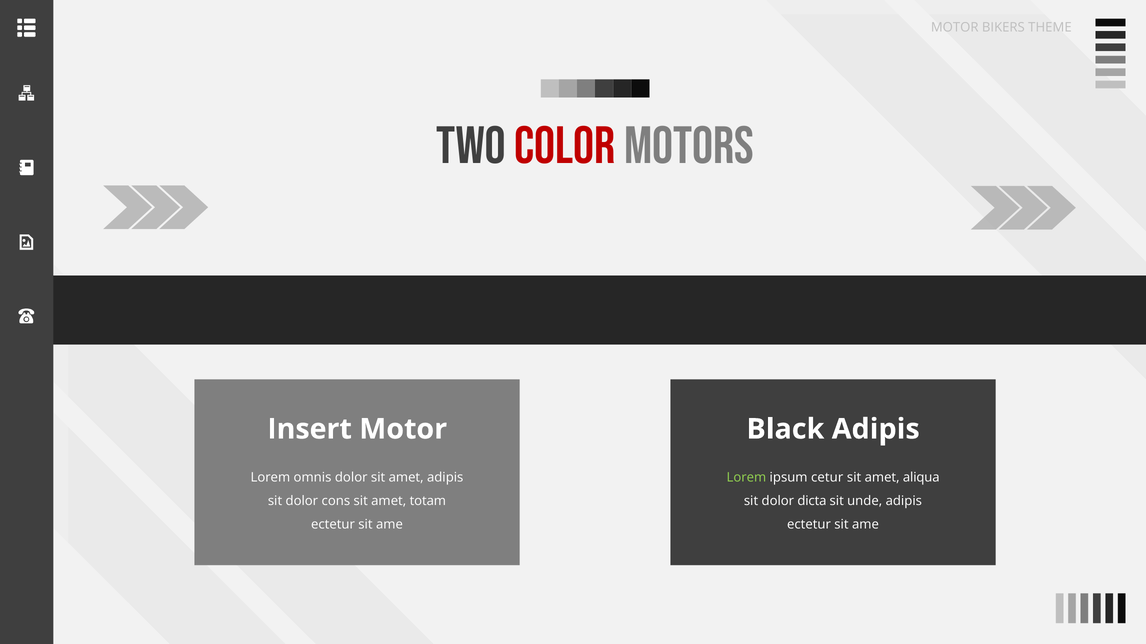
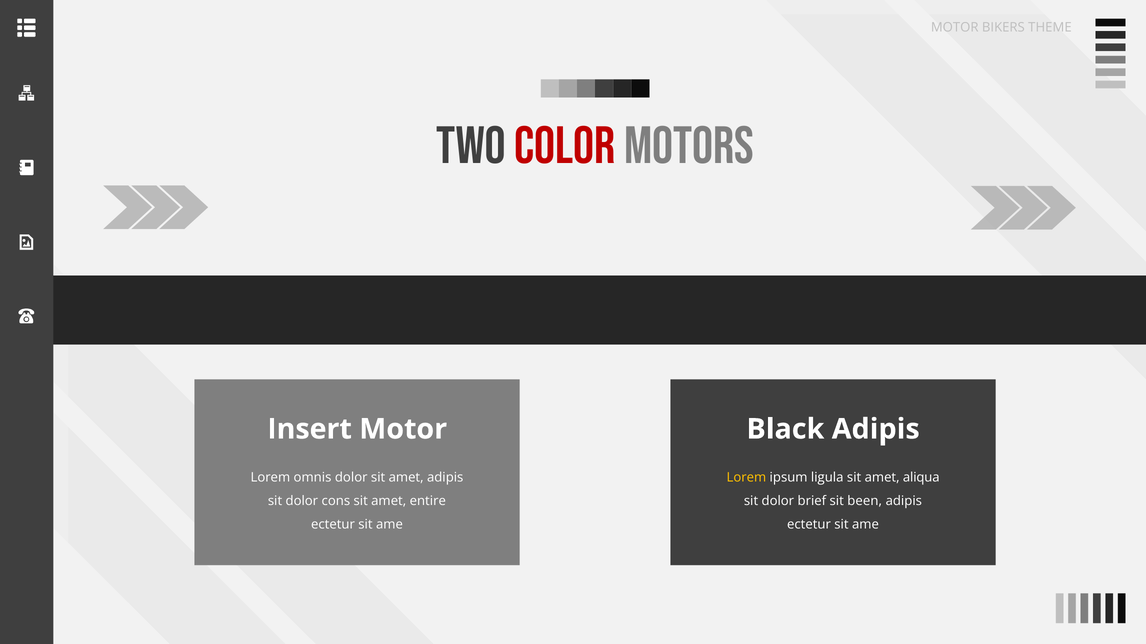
Lorem colour: light green -> yellow (746, 478)
cetur: cetur -> ligula (827, 478)
totam: totam -> entire (428, 501)
dicta: dicta -> brief (812, 501)
unde: unde -> been (865, 501)
